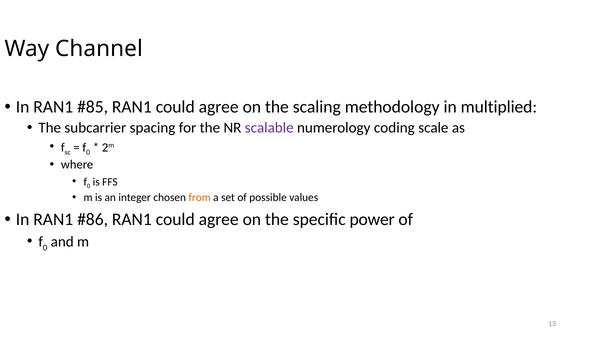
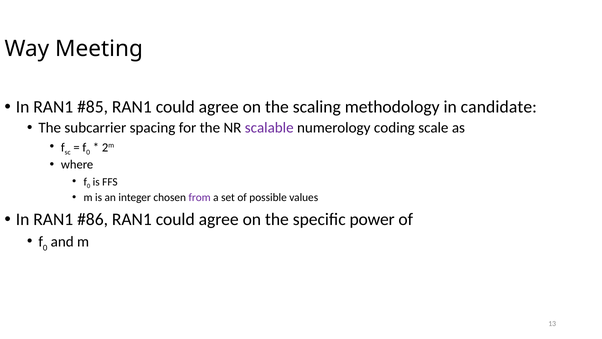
Channel: Channel -> Meeting (99, 49)
multiplied: multiplied -> candidate (499, 107)
from colour: orange -> purple (200, 197)
